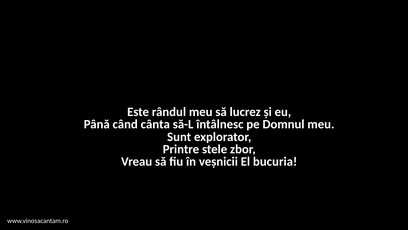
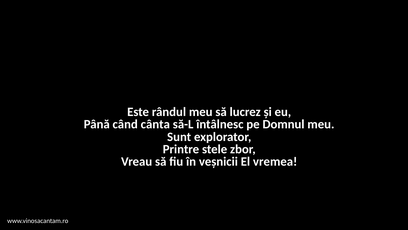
bucuria: bucuria -> vremea (275, 161)
